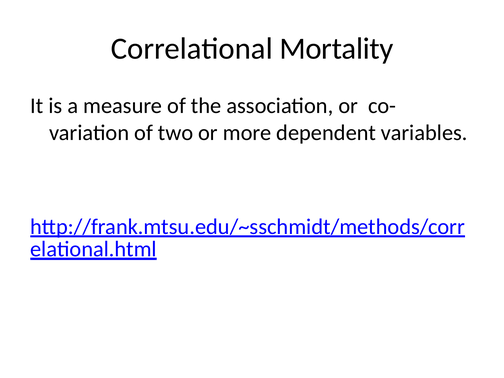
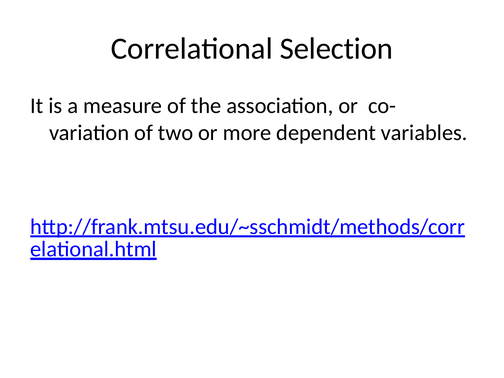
Mortality: Mortality -> Selection (336, 49)
